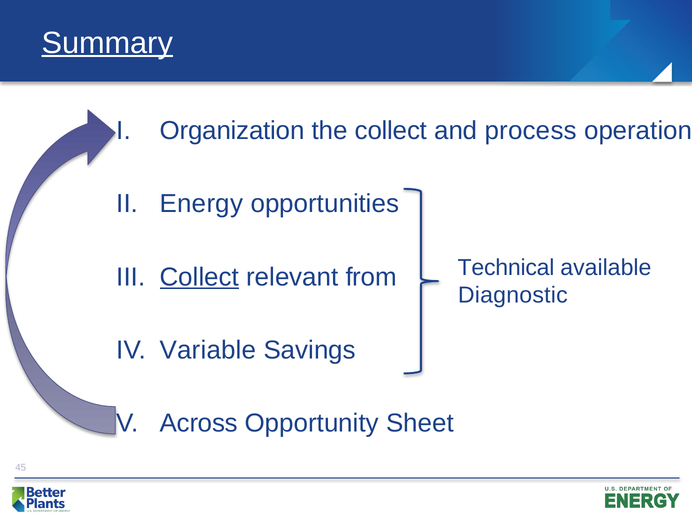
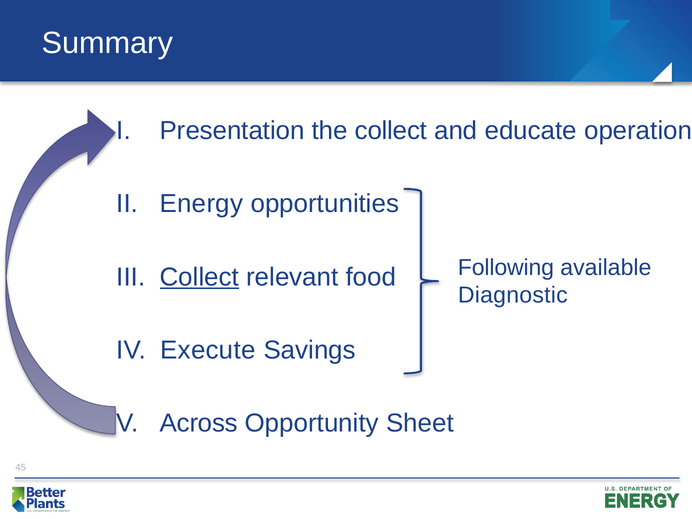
Summary underline: present -> none (107, 43)
Organization: Organization -> Presentation (232, 131)
process: process -> educate (531, 131)
Technical: Technical -> Following (506, 268)
from: from -> food (371, 277)
Variable: Variable -> Execute (208, 350)
